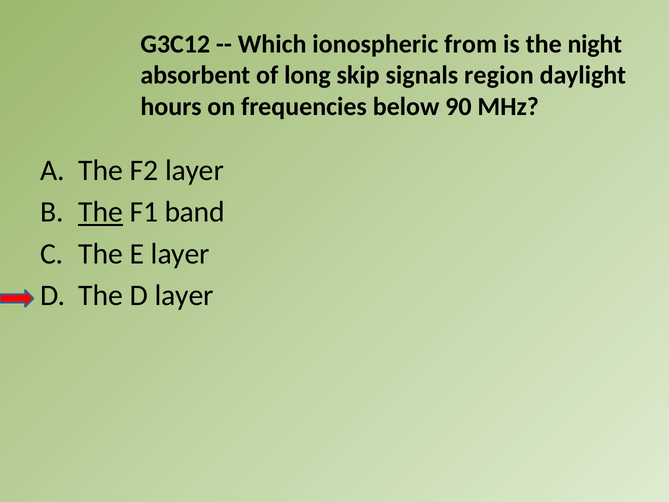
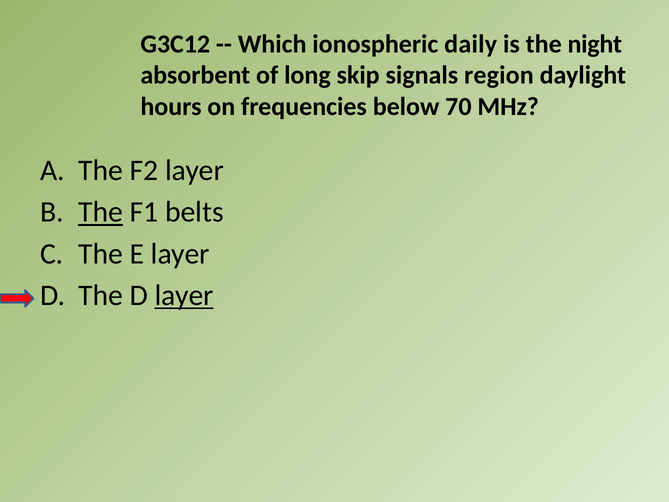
from: from -> daily (471, 44)
90: 90 -> 70 (458, 107)
band: band -> belts (194, 212)
layer underline: none -> present (184, 295)
